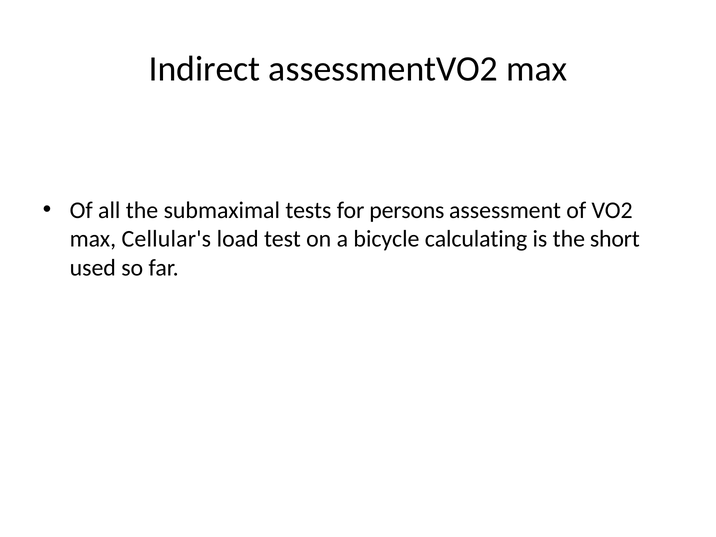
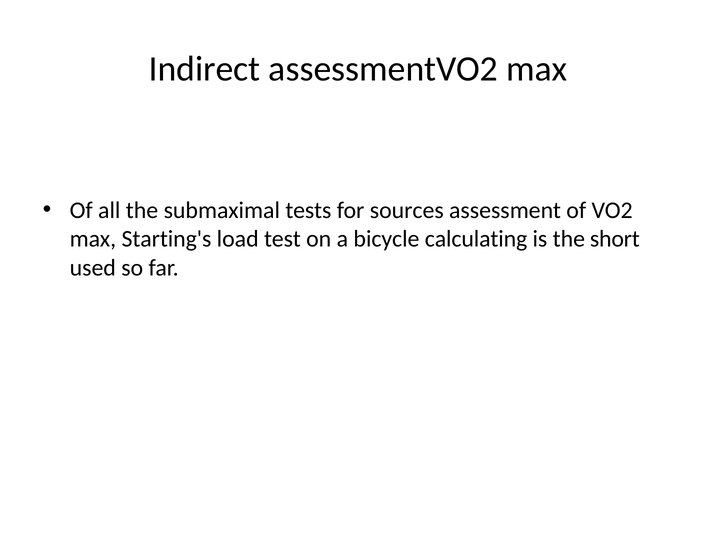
persons: persons -> sources (407, 210)
Cellular's: Cellular's -> Starting's (166, 239)
